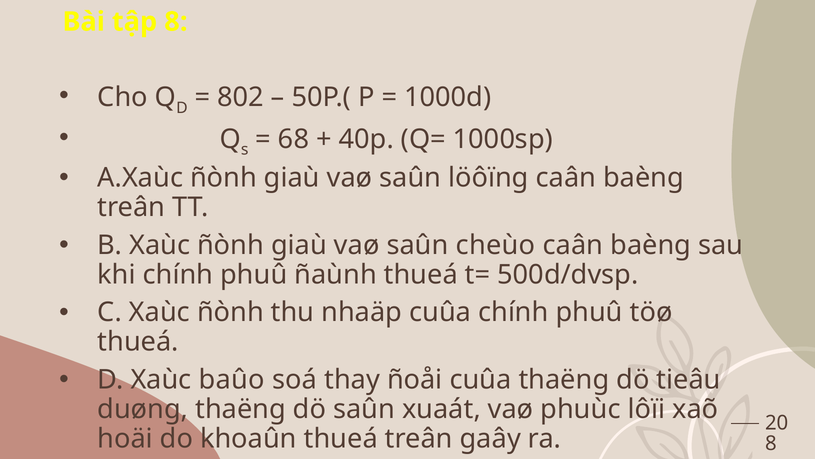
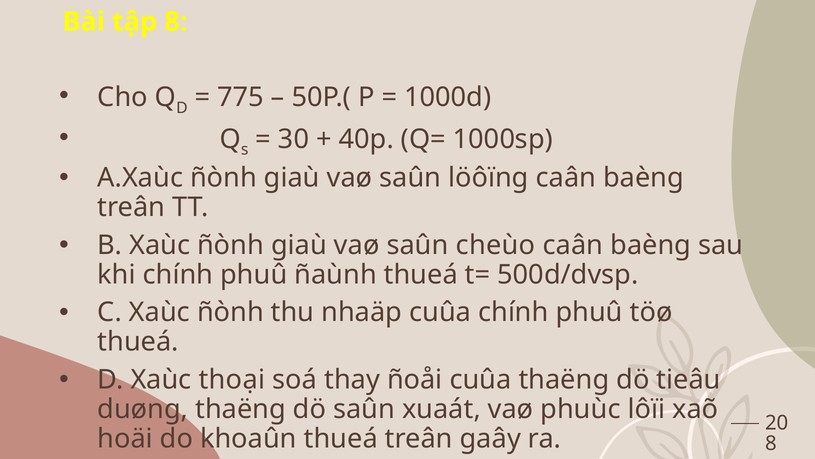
802: 802 -> 775 (241, 97)
68: 68 -> 30 (294, 139)
baûo: baûo -> thoại (232, 379)
